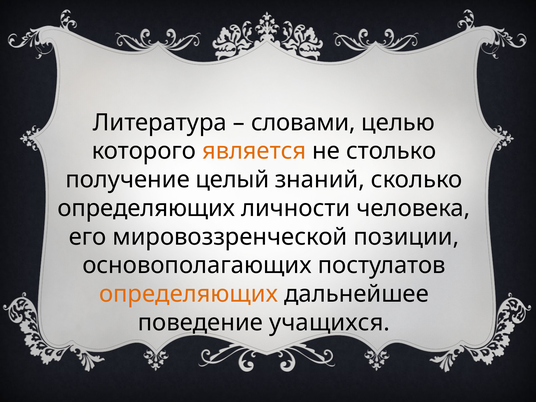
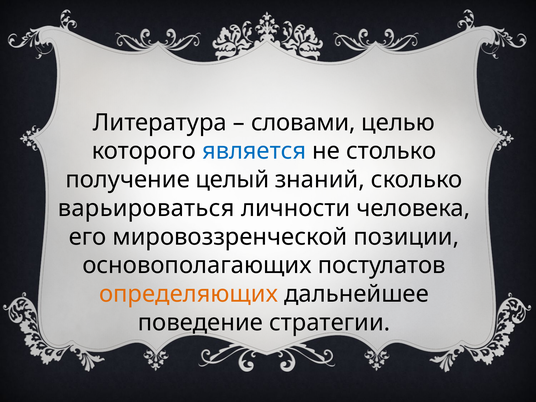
является colour: orange -> blue (254, 151)
определяющих: определяющих -> варьироваться (146, 208)
учащихся: учащихся -> стратегии (330, 323)
